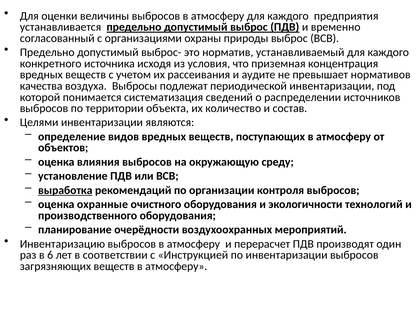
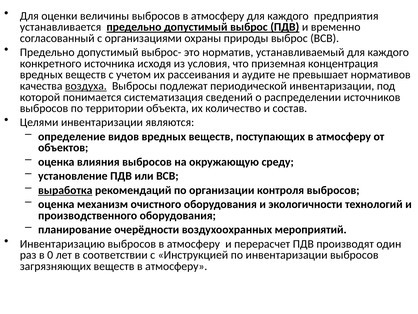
воздуха underline: none -> present (86, 86)
охранные: охранные -> механизм (103, 204)
6: 6 -> 0 (50, 255)
